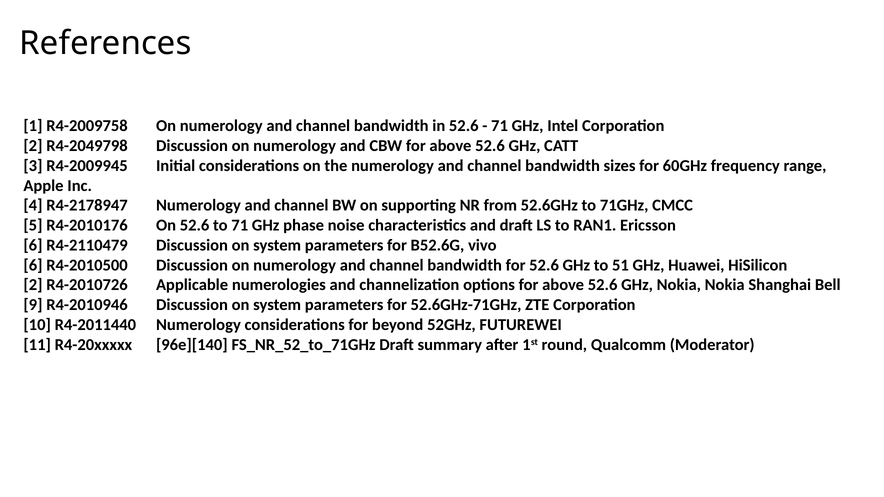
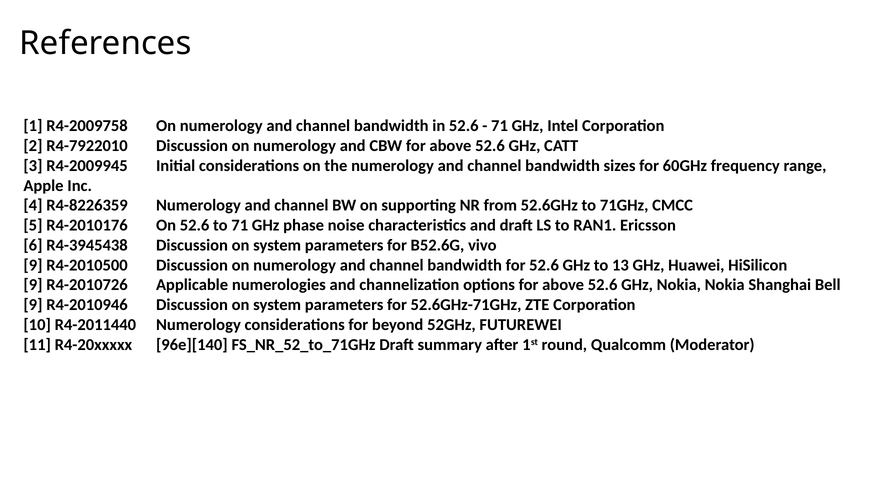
R4-2049798: R4-2049798 -> R4-7922010 (87, 146)
R4-2178947: R4-2178947 -> R4-8226359 (87, 206)
R4-2110479: R4-2110479 -> R4-3945438 (87, 245)
6: 6 -> 9 (33, 265)
51: 51 -> 13 (620, 265)
2: 2 -> 9 (33, 285)
